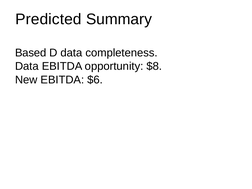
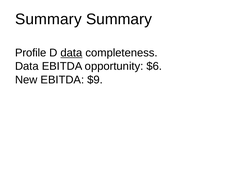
Predicted: Predicted -> Summary (48, 19)
Based: Based -> Profile (31, 53)
data underline: none -> present (71, 53)
$8: $8 -> $6 (154, 66)
$6: $6 -> $9 (95, 80)
